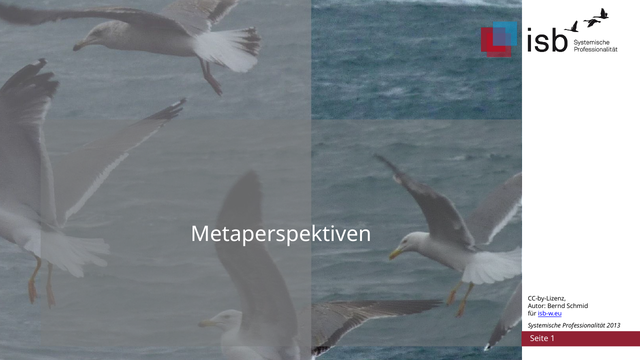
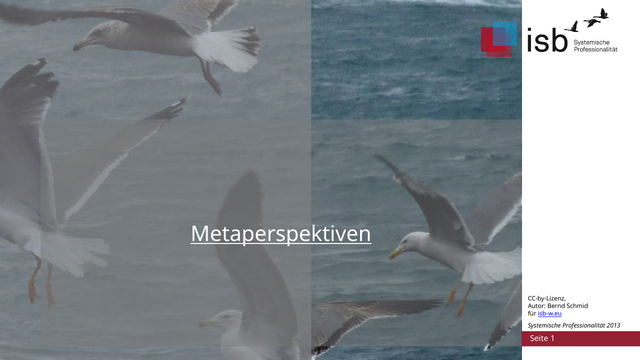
Metaperspektiven underline: none -> present (281, 234)
